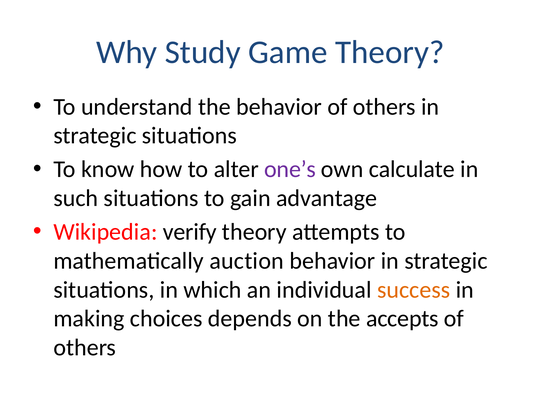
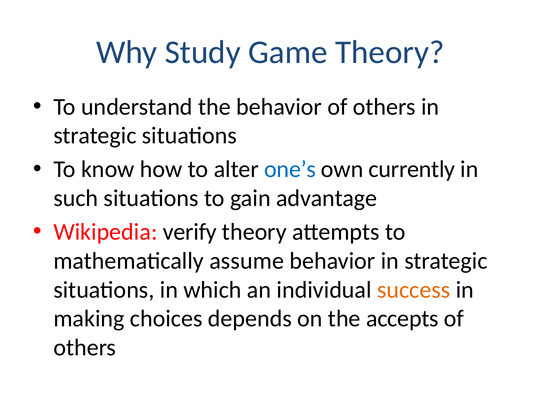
one’s colour: purple -> blue (290, 169)
calculate: calculate -> currently (412, 169)
auction: auction -> assume (247, 261)
